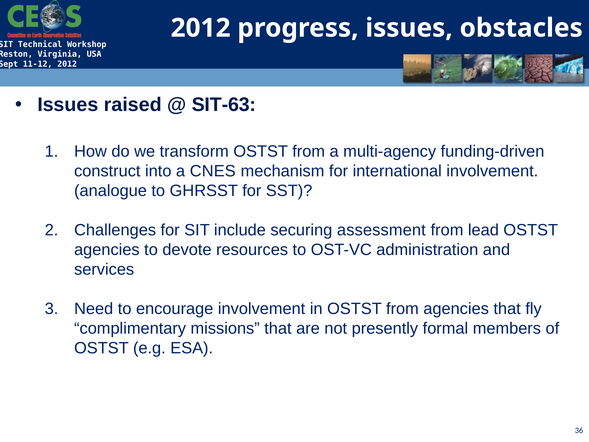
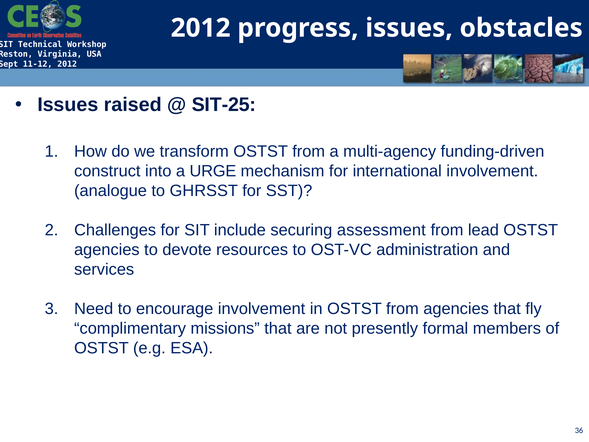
SIT-63: SIT-63 -> SIT-25 (224, 105)
CNES: CNES -> URGE (213, 171)
